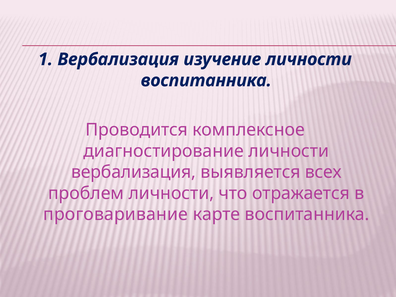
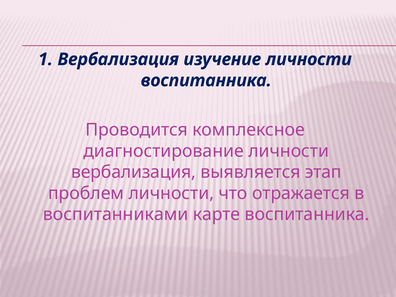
всех: всех -> этап (323, 172)
проговаривание: проговаривание -> воспитанниками (116, 214)
